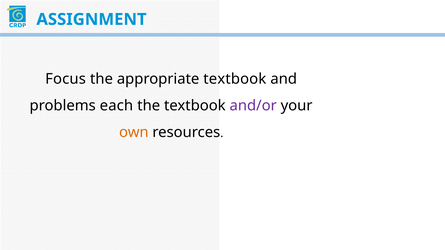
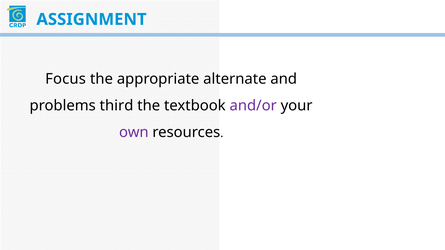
appropriate textbook: textbook -> alternate (235, 79)
each: each -> third (117, 106)
own colour: orange -> purple (134, 132)
